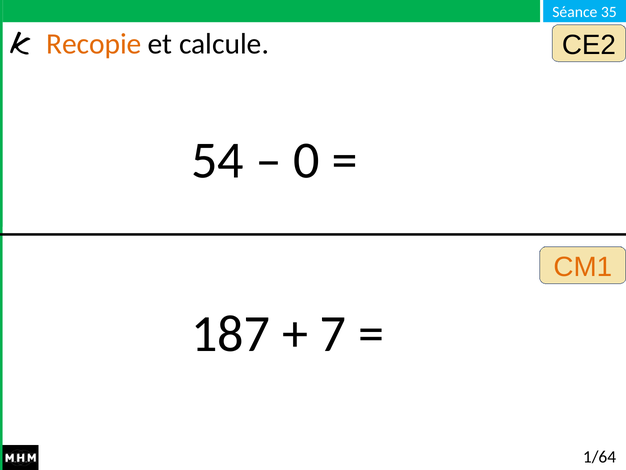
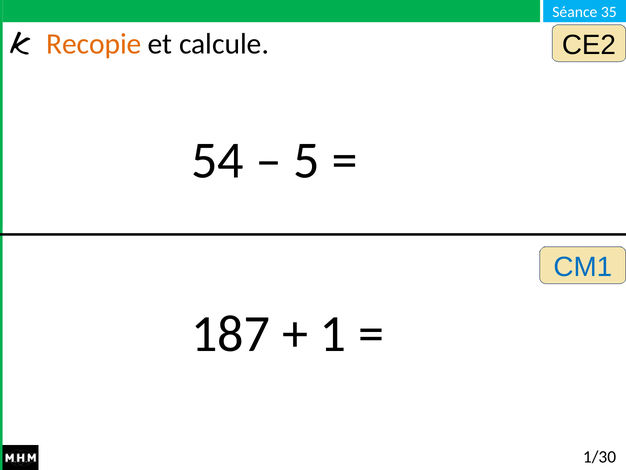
0: 0 -> 5 (307, 160)
CM1 colour: orange -> blue (583, 267)
7: 7 -> 1 (333, 334)
1/64: 1/64 -> 1/30 (600, 457)
